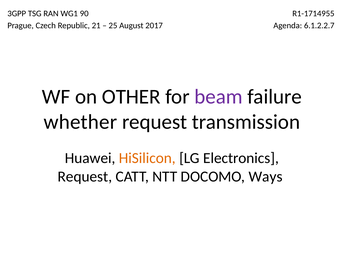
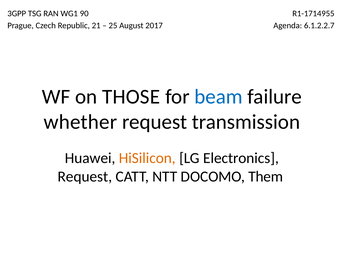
OTHER: OTHER -> THOSE (131, 97)
beam colour: purple -> blue (219, 97)
Ways: Ways -> Them (266, 177)
